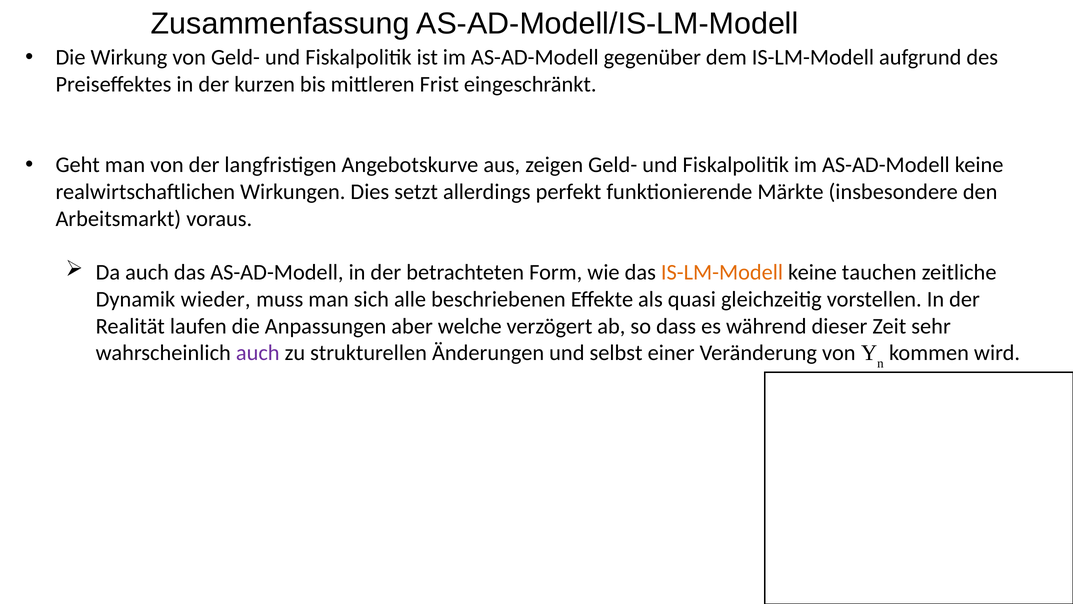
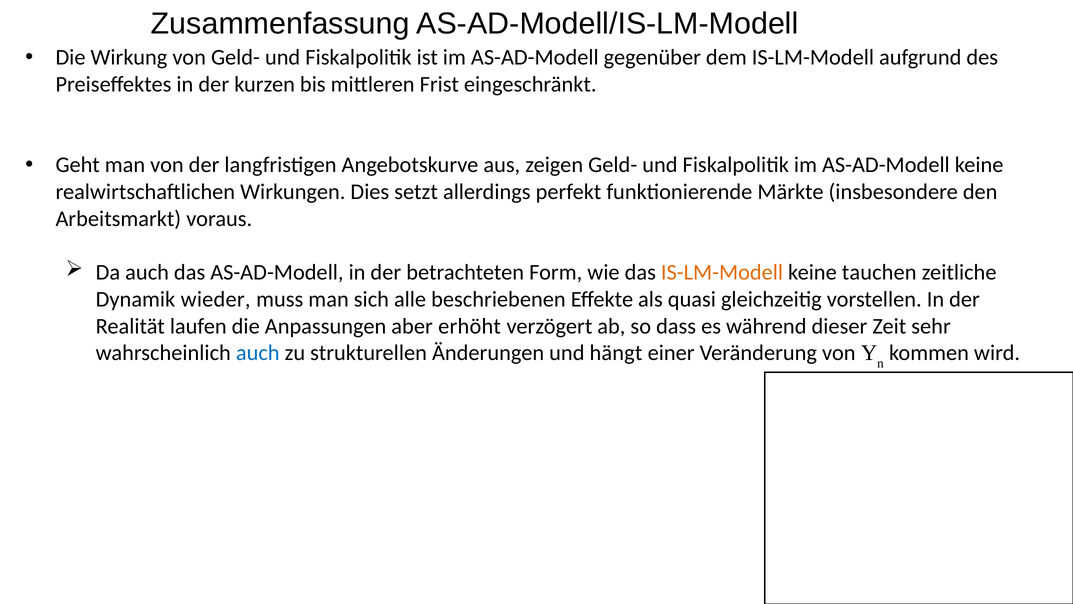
welche: welche -> erhöht (470, 326)
auch colour: purple -> blue (258, 353)
selbst: selbst -> hängt (616, 353)
